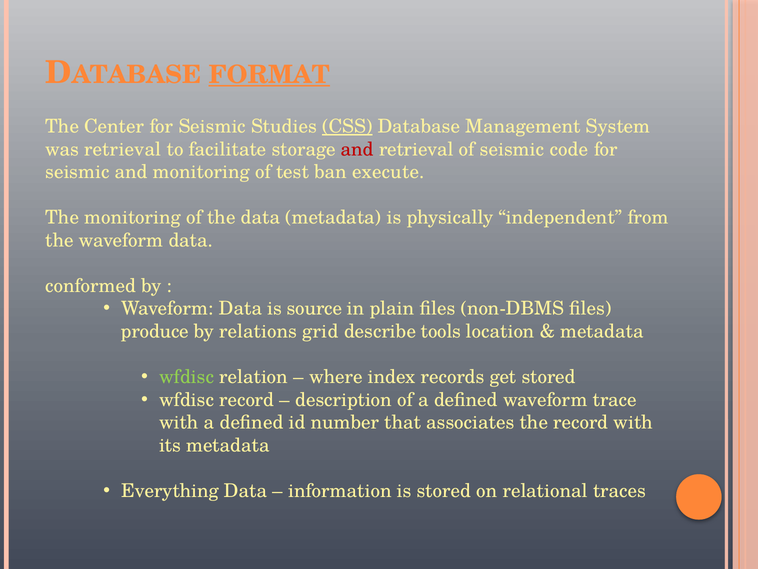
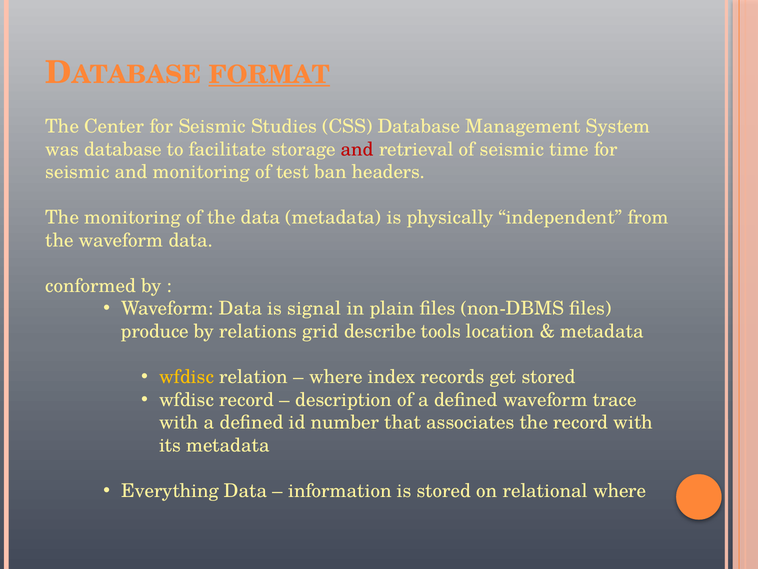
CSS underline: present -> none (347, 127)
was retrieval: retrieval -> database (123, 149)
code: code -> time (569, 149)
execute: execute -> headers (388, 172)
source: source -> signal (314, 308)
wfdisc colour: light green -> yellow (187, 377)
relational traces: traces -> where (620, 490)
